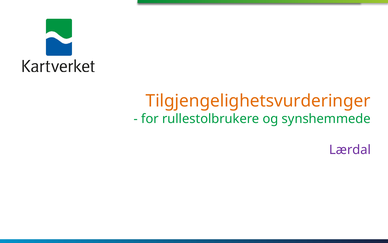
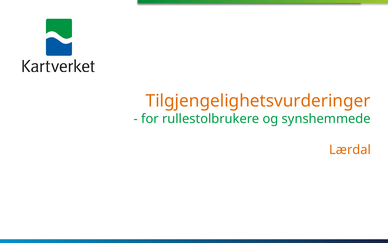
Lærdal colour: purple -> orange (350, 150)
